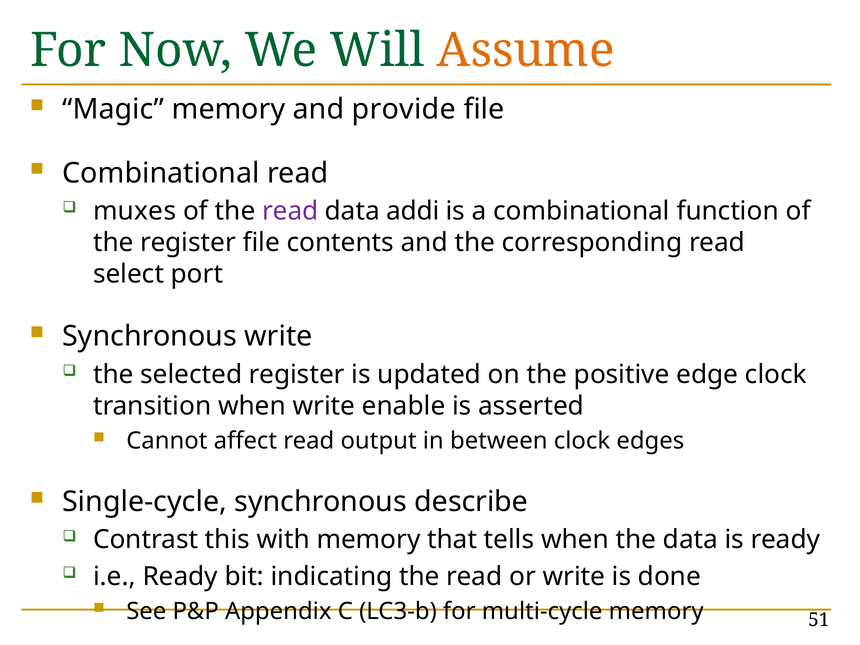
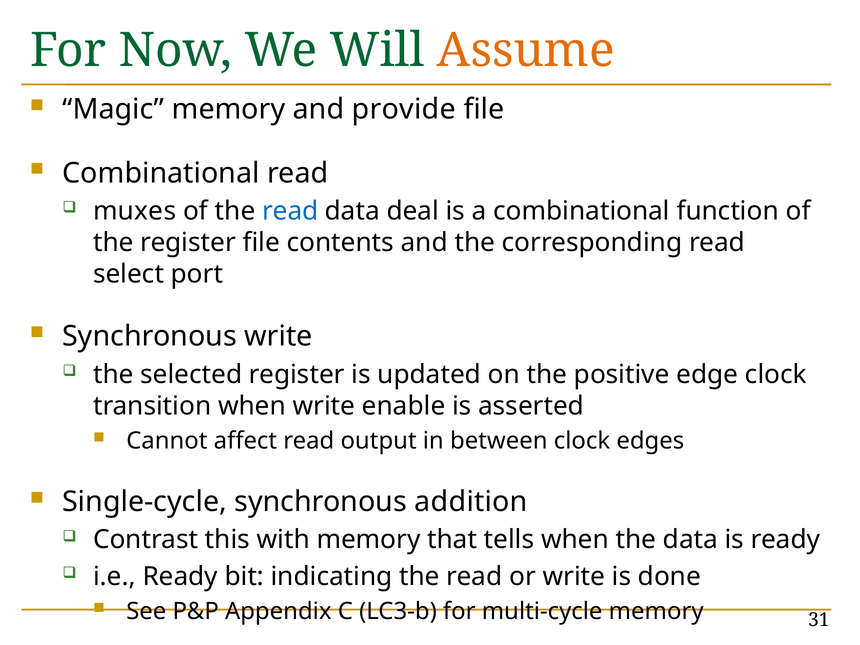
read colour: purple -> blue (290, 211)
addi: addi -> deal (413, 211)
describe: describe -> addition (471, 502)
51: 51 -> 31 (819, 620)
